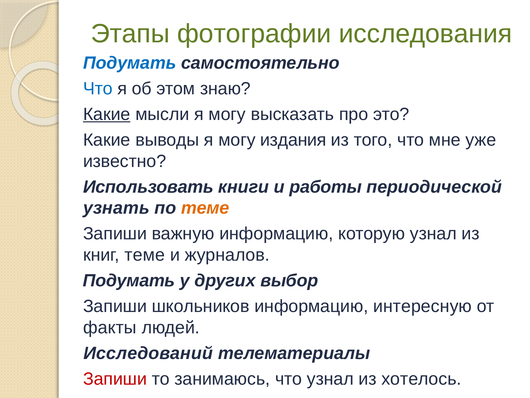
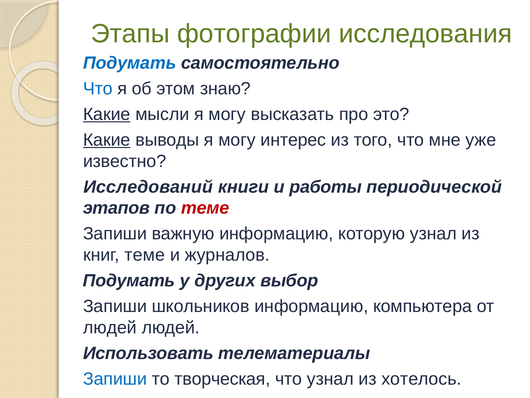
Какие underline: none -> present (107, 140)
издания: издания -> интерес (293, 140)
Использовать: Использовать -> Исследований (148, 187)
узнать: узнать -> этапов (116, 208)
теме colour: orange -> red (205, 208)
интересную: интересную -> компьютера (423, 306)
факты: факты -> людей (110, 327)
Исследований: Исследований -> Использовать (148, 353)
Запиши colour: red -> blue (115, 378)
занимаюсь: занимаюсь -> творческая (222, 378)
